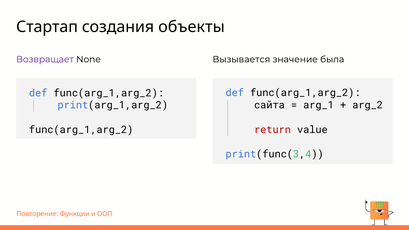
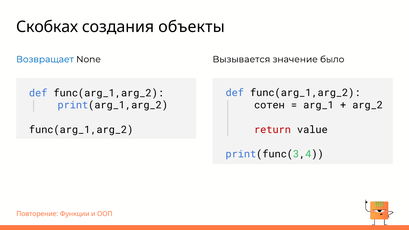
Стартап: Стартап -> Скобках (47, 27)
Возвращает colour: purple -> blue (45, 59)
была: была -> было (332, 59)
сайта: сайта -> сотен (269, 105)
